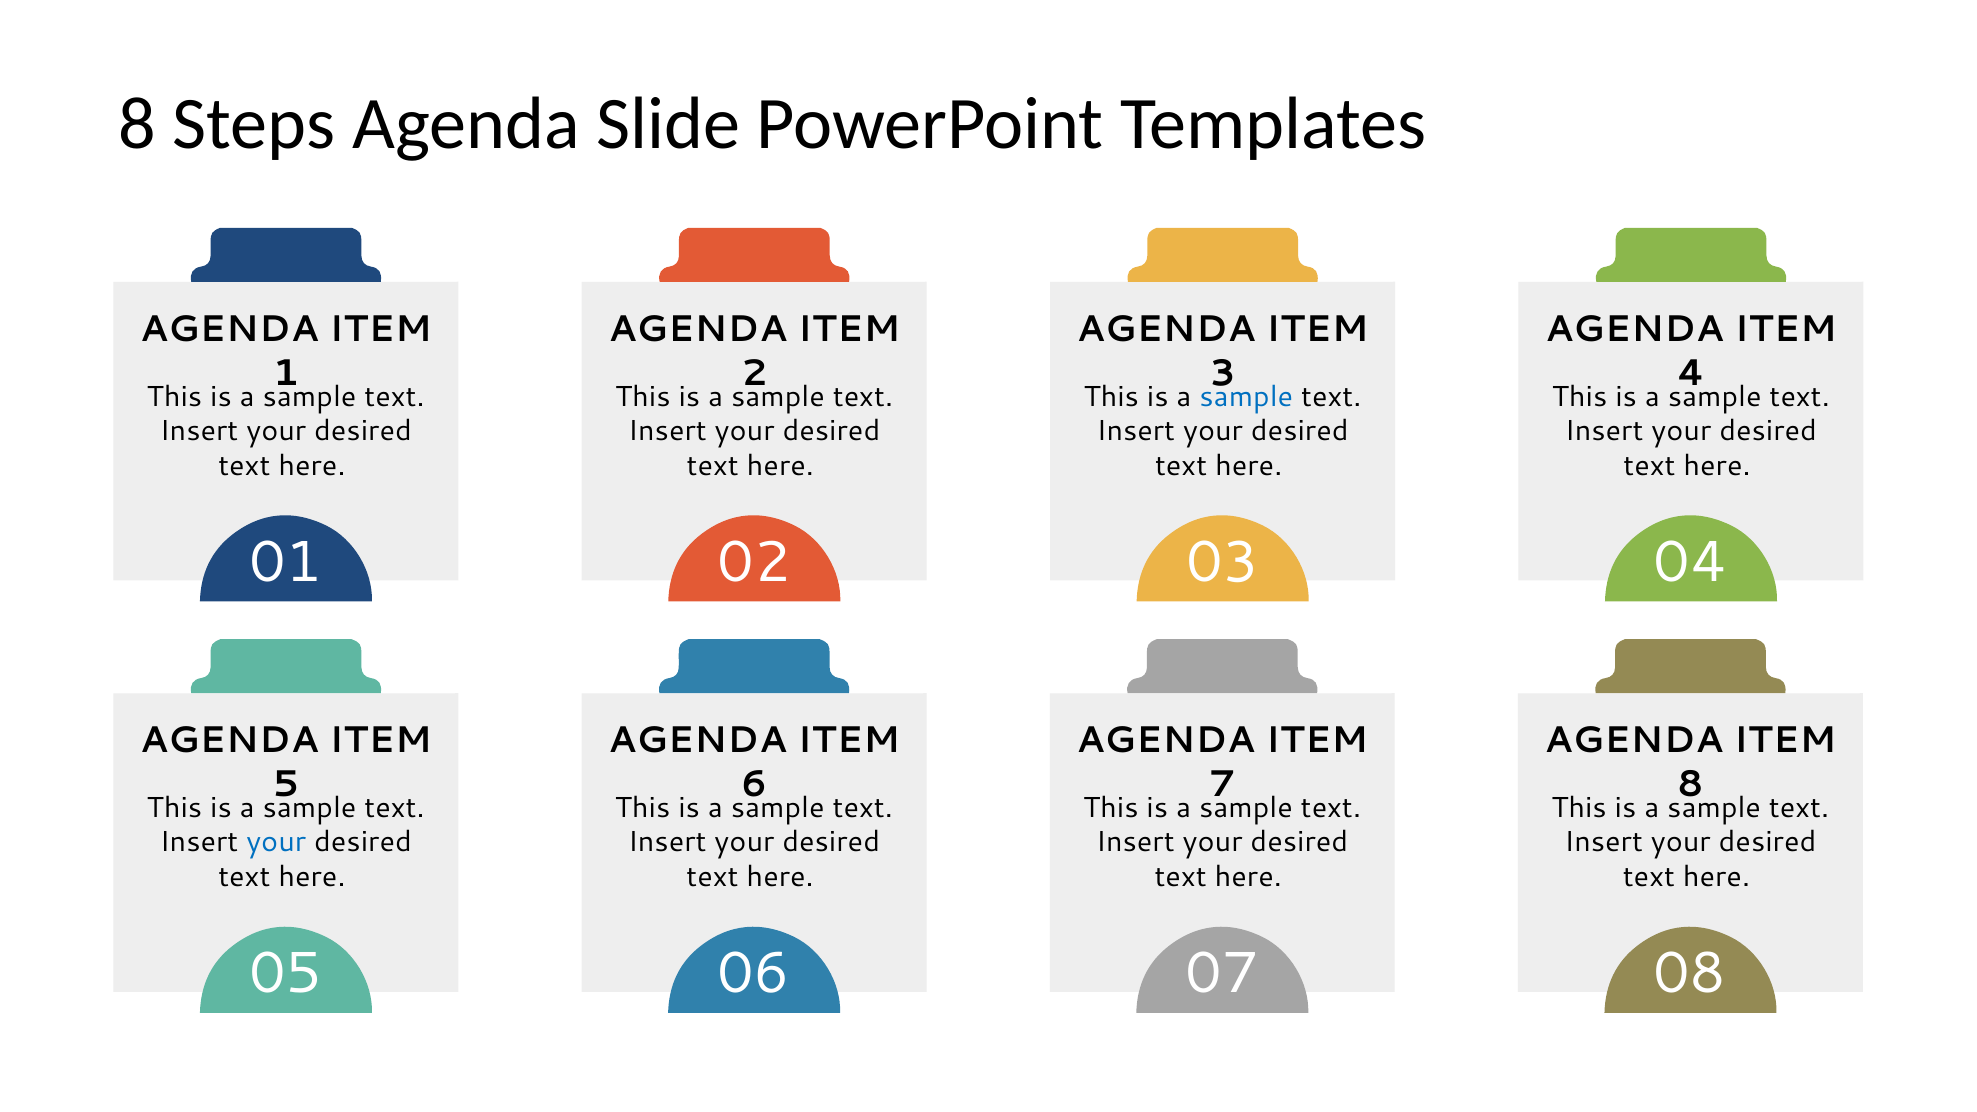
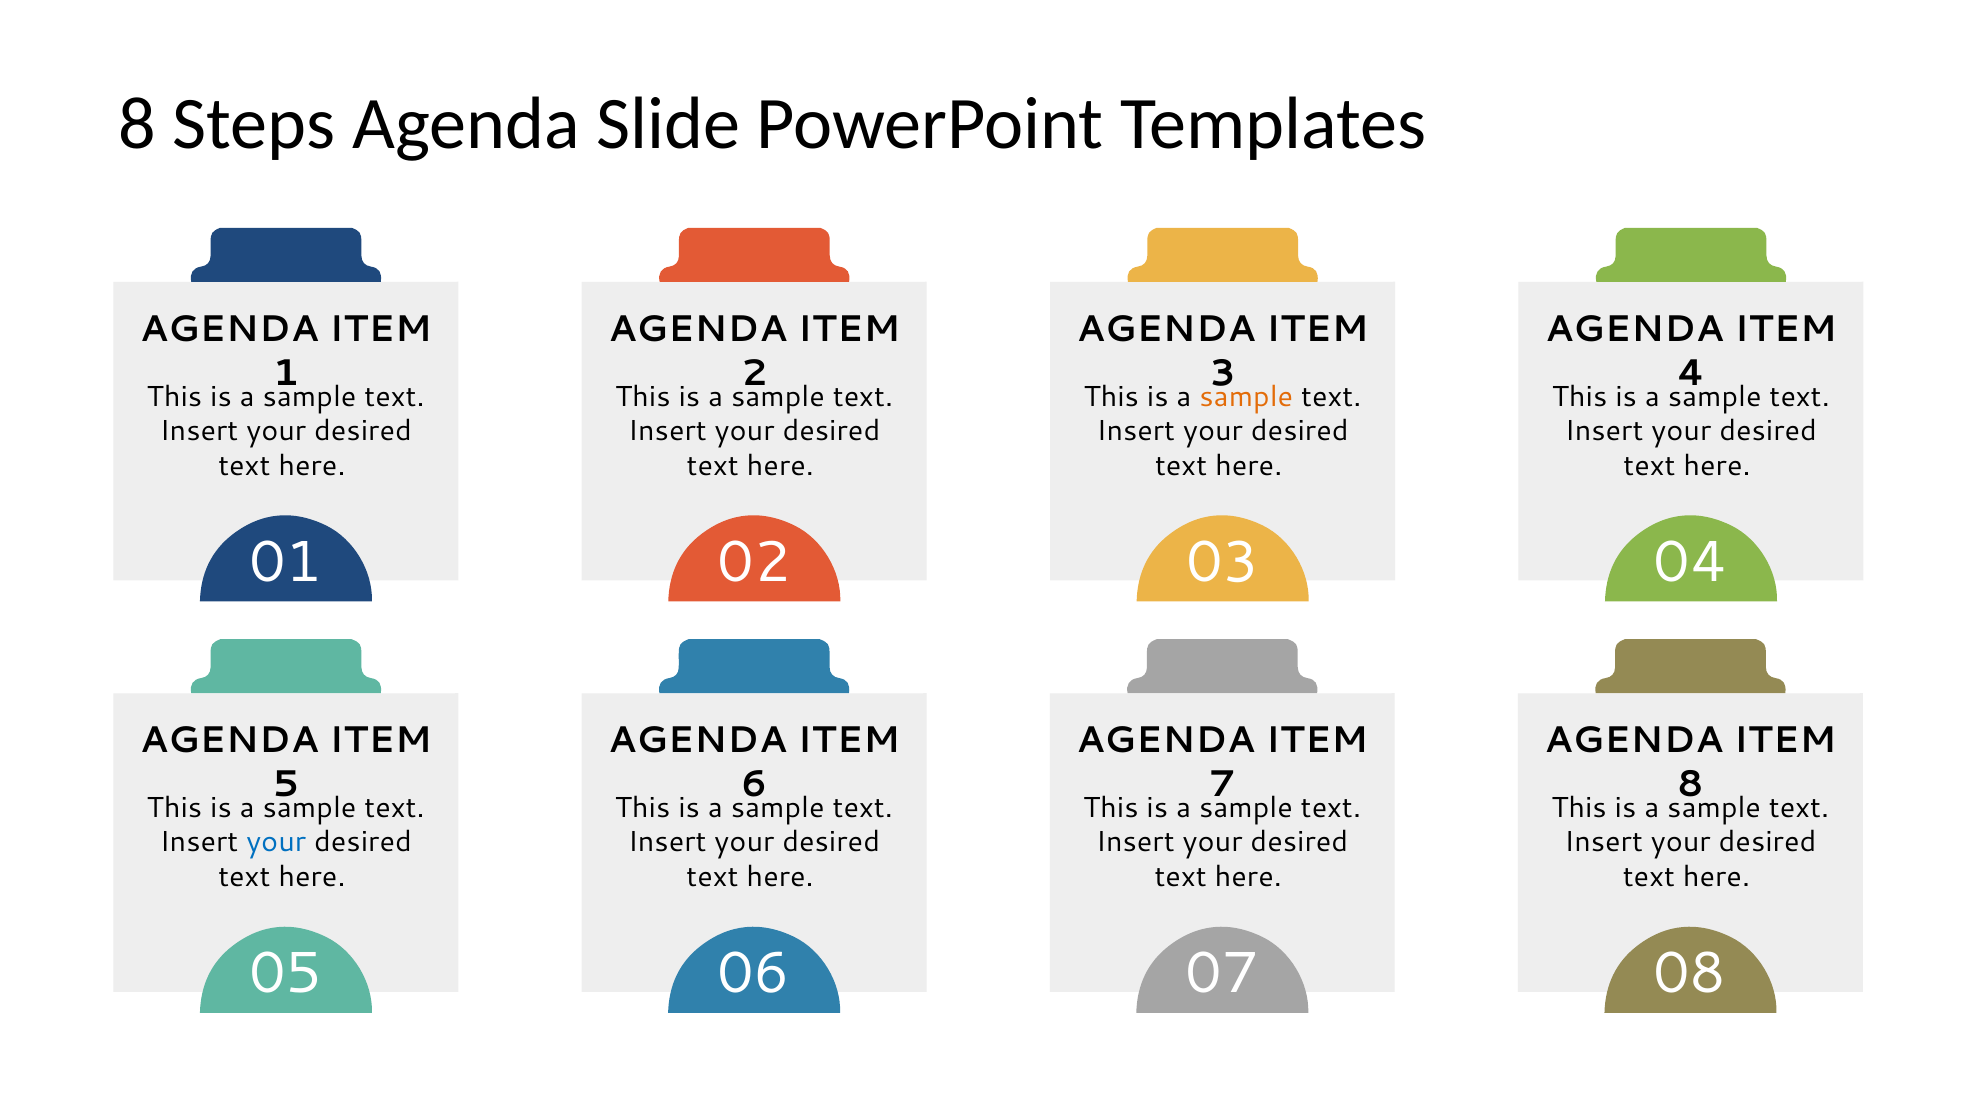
sample colour: blue -> orange (1246, 397)
